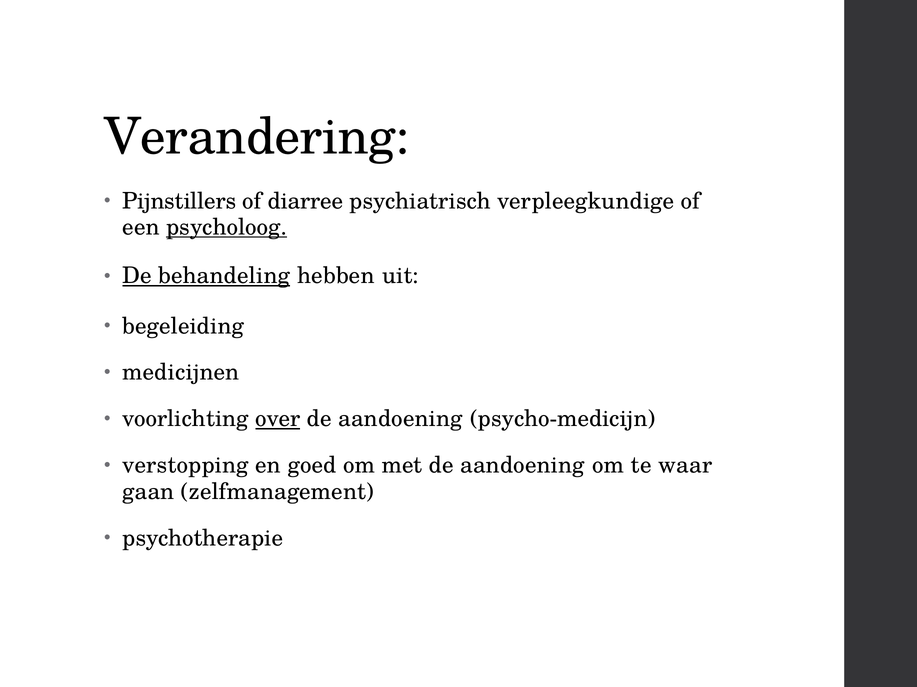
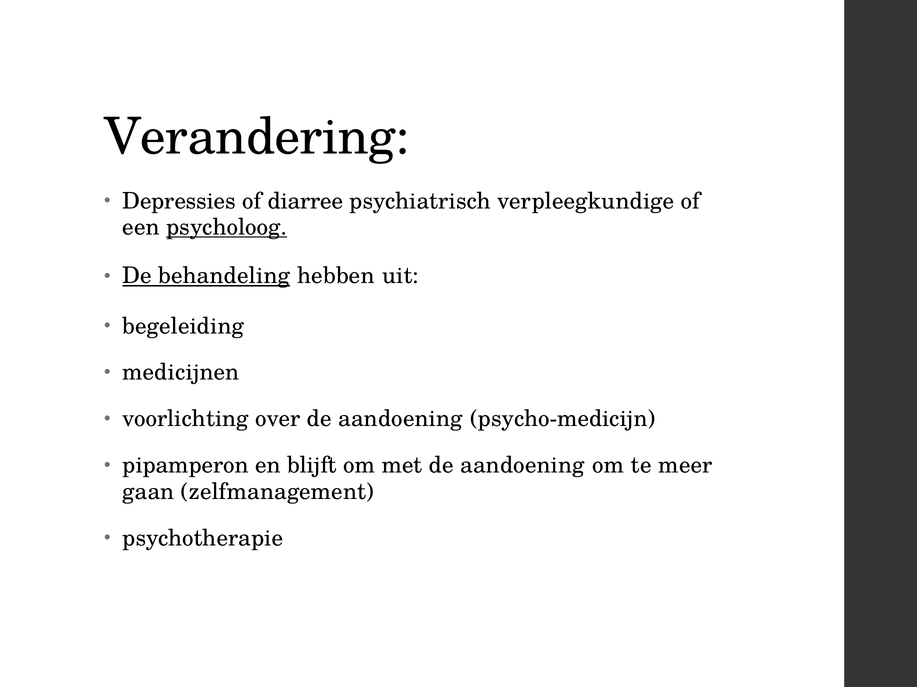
Pijnstillers: Pijnstillers -> Depressies (179, 201)
over underline: present -> none (278, 419)
verstopping: verstopping -> pipamperon (186, 466)
goed: goed -> blijft (312, 466)
waar: waar -> meer (685, 466)
